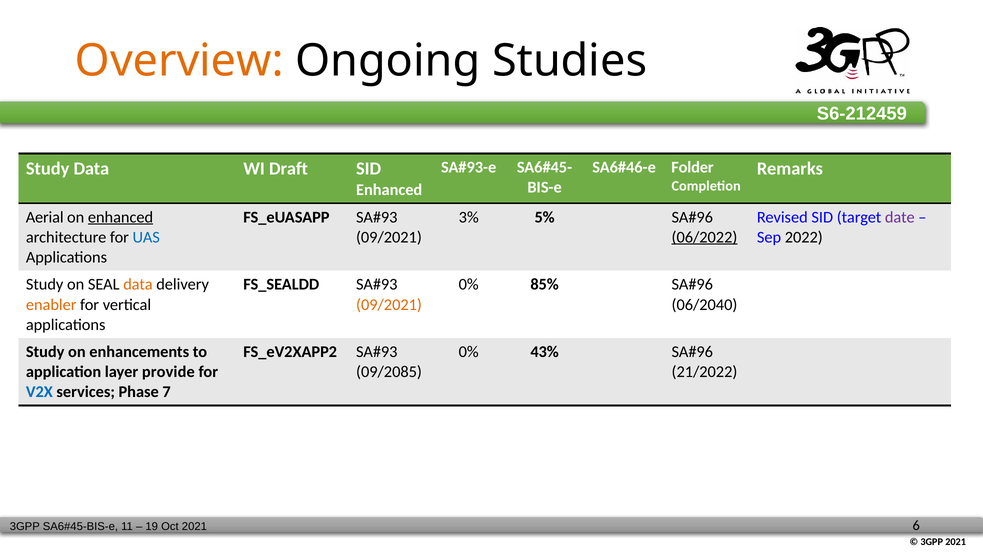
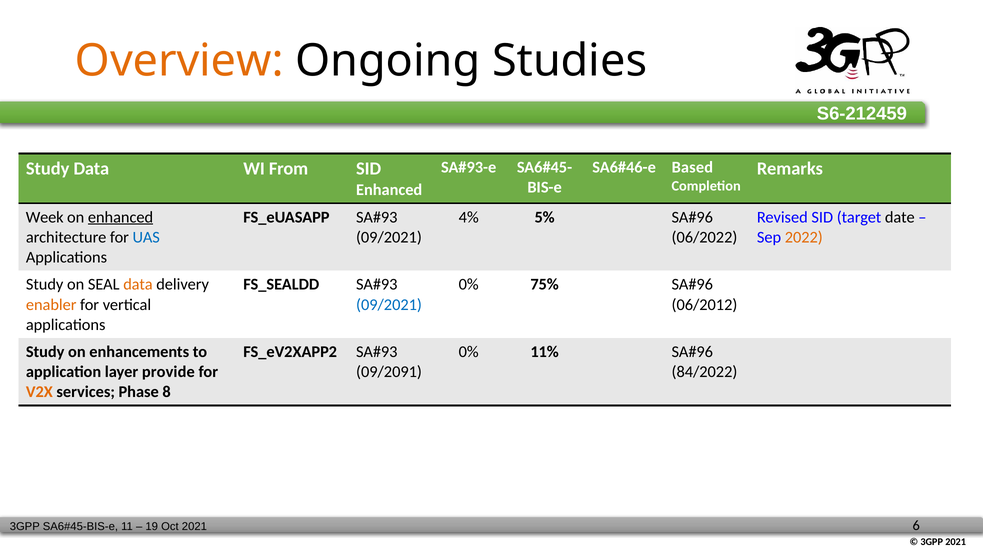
Folder: Folder -> Based (692, 167)
Draft: Draft -> From (289, 169)
Aerial: Aerial -> Week (45, 217)
3%: 3% -> 4% (469, 217)
date colour: purple -> black (900, 217)
06/2022 underline: present -> none (704, 237)
2022 colour: black -> orange (804, 237)
85%: 85% -> 75% (545, 285)
09/2021 colour: orange -> blue (389, 305)
06/2040: 06/2040 -> 06/2012 (704, 305)
43%: 43% -> 11% (545, 352)
09/2085: 09/2085 -> 09/2091 (389, 372)
21/2022: 21/2022 -> 84/2022 (704, 372)
V2X colour: blue -> orange (39, 392)
7: 7 -> 8 (167, 392)
